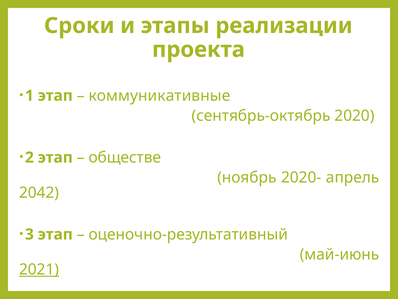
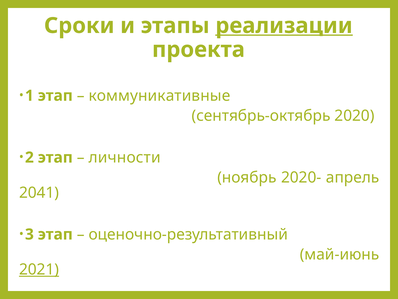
реализации underline: none -> present (284, 26)
обществе: обществе -> личности (125, 157)
2042: 2042 -> 2041 (39, 192)
